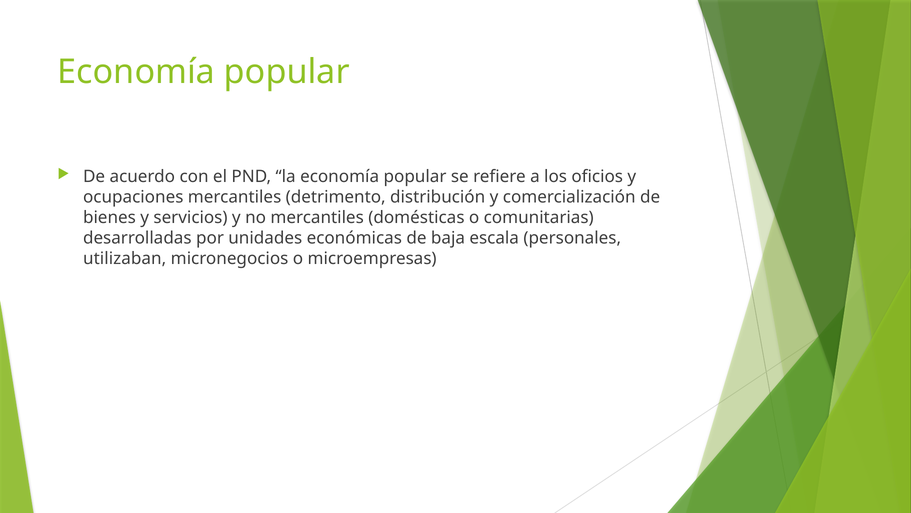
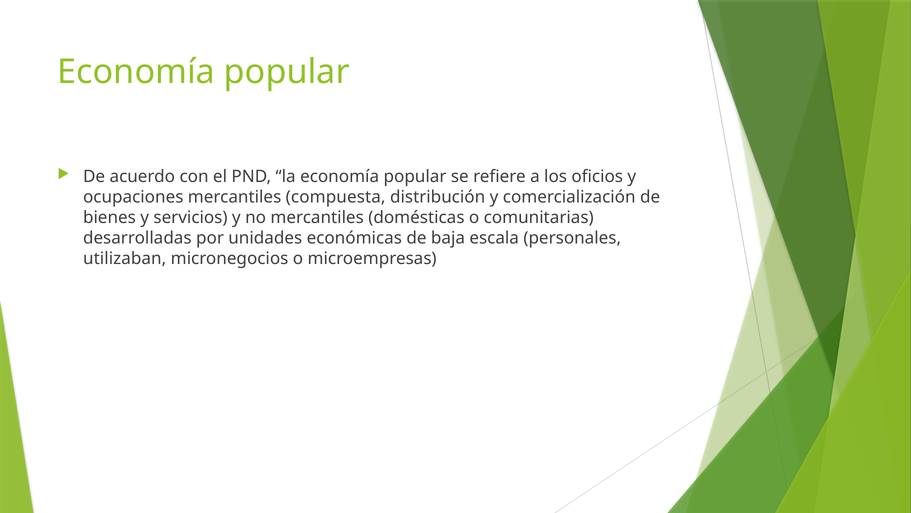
detrimento: detrimento -> compuesta (336, 197)
